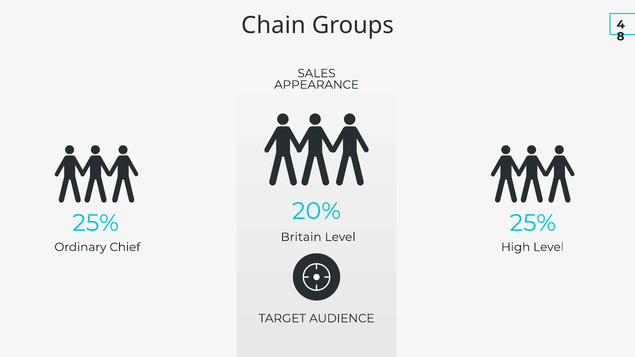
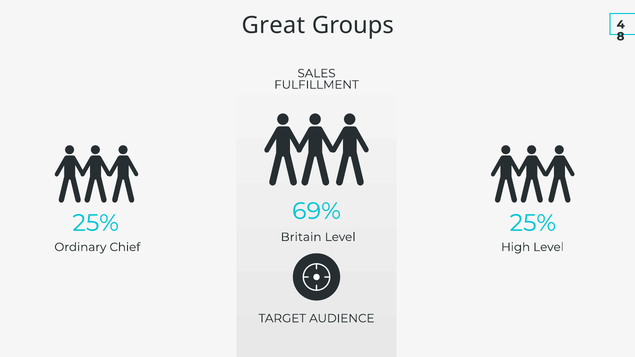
Chain: Chain -> Great (273, 25)
APPEARANCE: APPEARANCE -> FULFILLMENT (317, 85)
20%: 20% -> 69% (316, 211)
